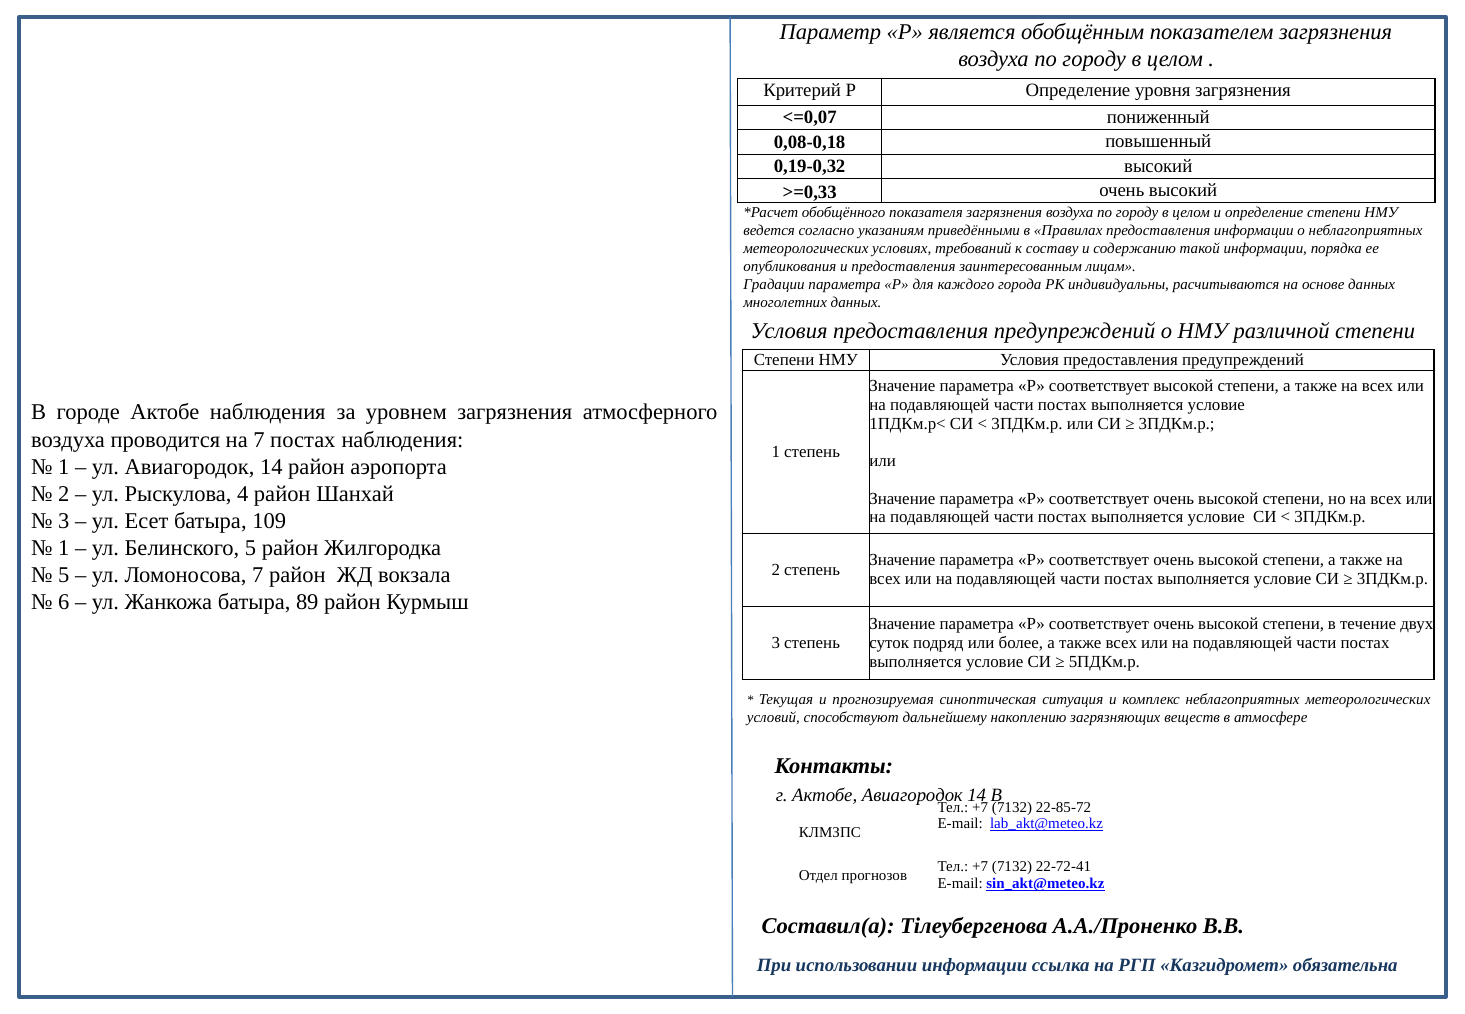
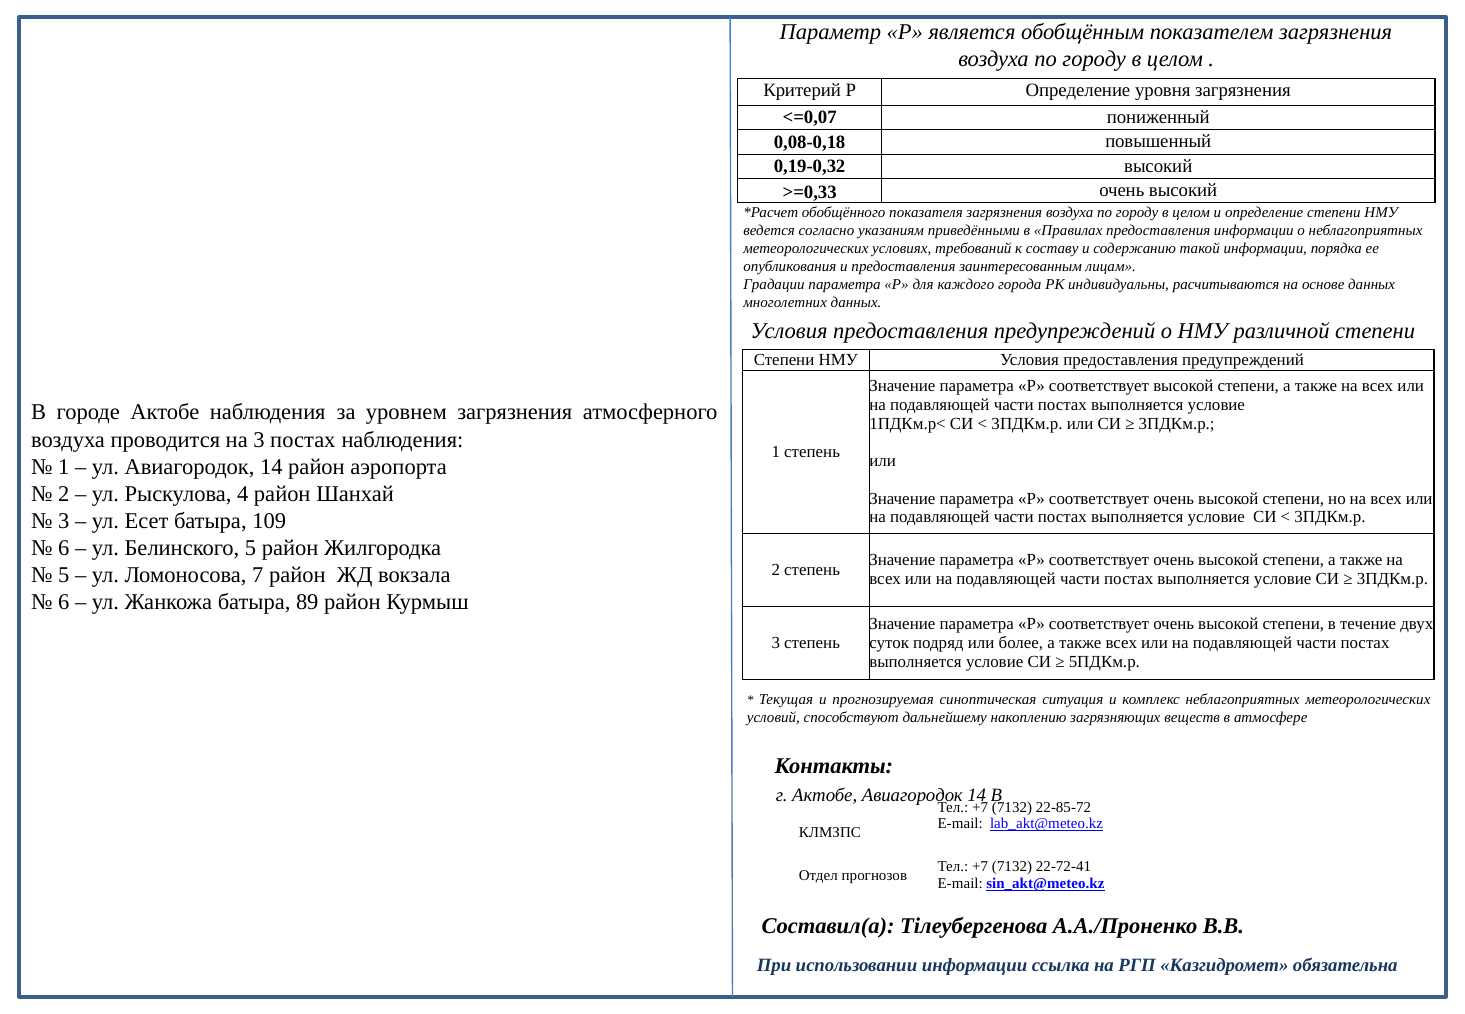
на 7: 7 -> 3 (259, 440)
1: 1 -> 6 (64, 548)
